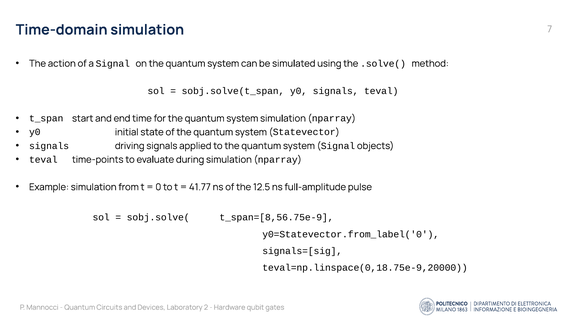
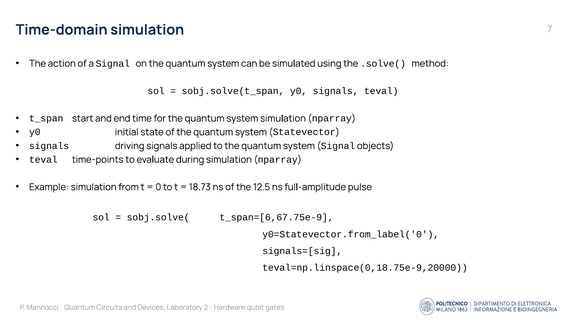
41.77: 41.77 -> 18.73 (200, 187)
t_span=[8,56.75e-9: t_span=[8,56.75e-9 -> t_span=[6,67.75e-9 (276, 217)
